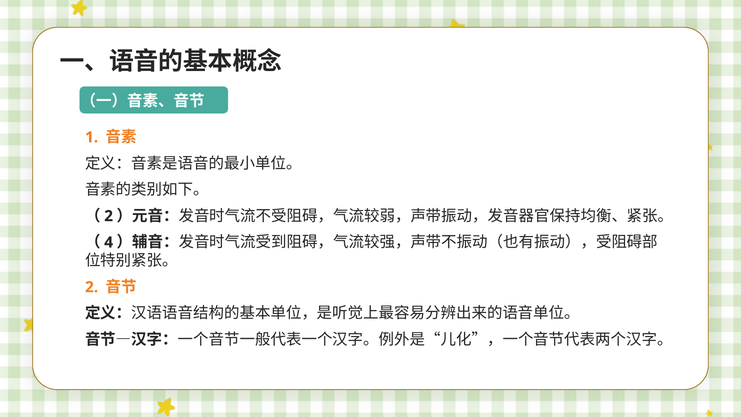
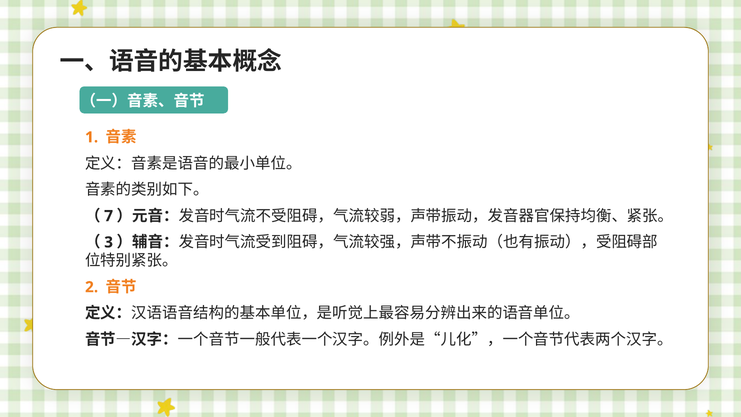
2: 2 -> 7 (109, 216)
4: 4 -> 3 (109, 242)
